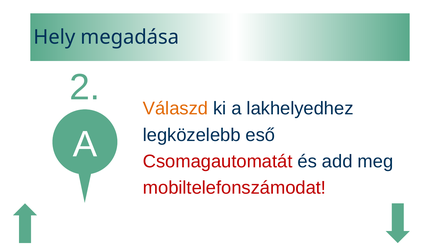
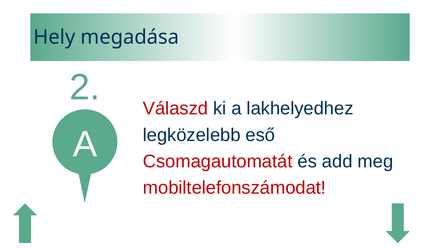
Válaszd colour: orange -> red (175, 108)
